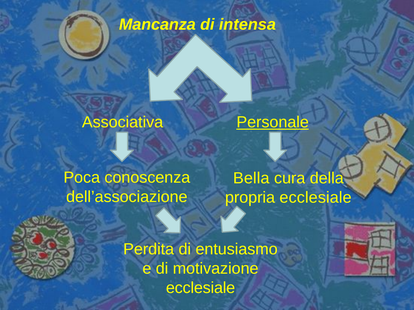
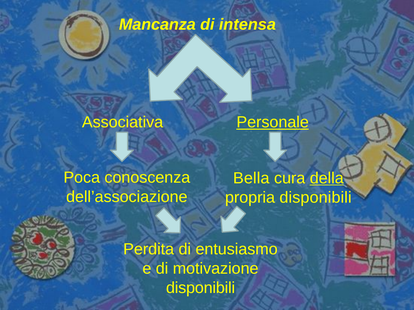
della underline: none -> present (327, 178)
propria ecclesiale: ecclesiale -> disponibili (316, 198)
ecclesiale: ecclesiale -> disponibili (201, 288)
